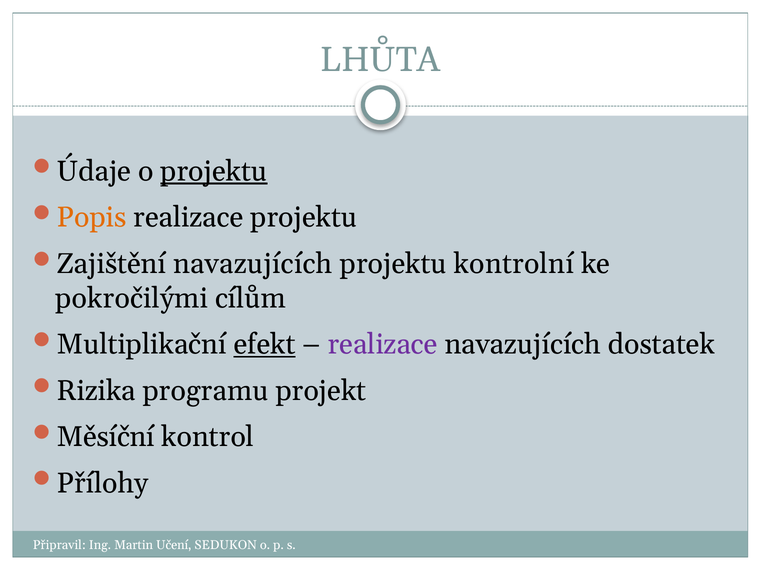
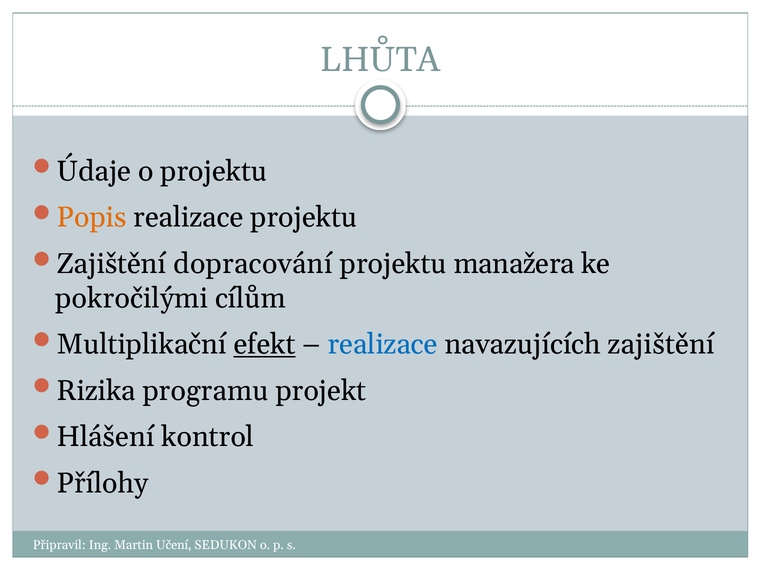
projektu underline: present -> none (214, 172)
Zajištění navazujících: navazujících -> dopracování (253, 264)
kontrolní: kontrolní -> manažera (514, 264)
realizace colour: purple -> blue (383, 345)
navazujících dostatek: dostatek -> zajištění (661, 345)
Měsíční: Měsíční -> Hlášení (106, 438)
